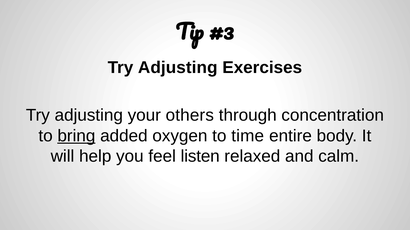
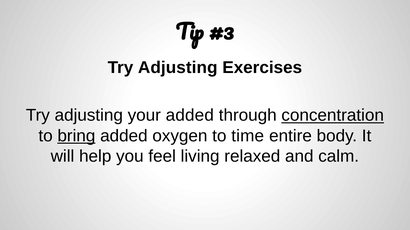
your others: others -> added (190, 116)
concentration underline: none -> present (333, 116)
listen: listen -> living (200, 157)
